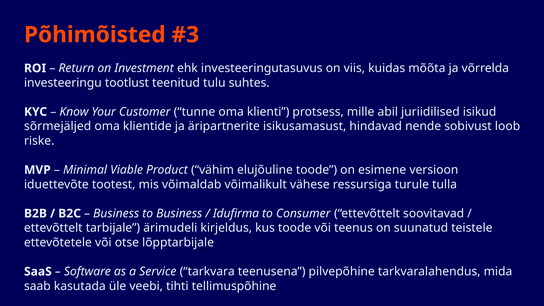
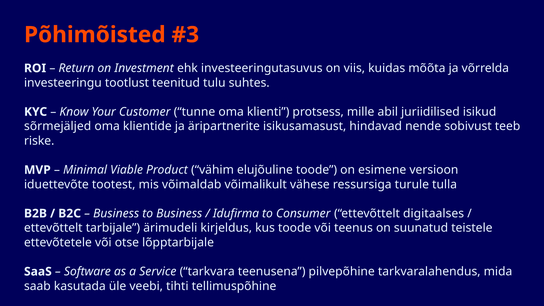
loob: loob -> teeb (508, 126)
soovitavad: soovitavad -> digitaalses (434, 213)
